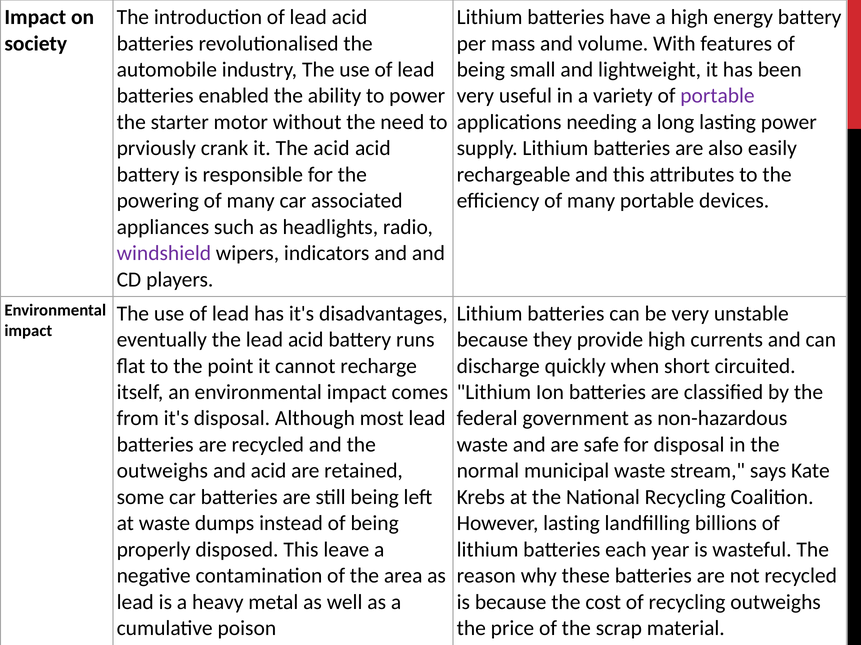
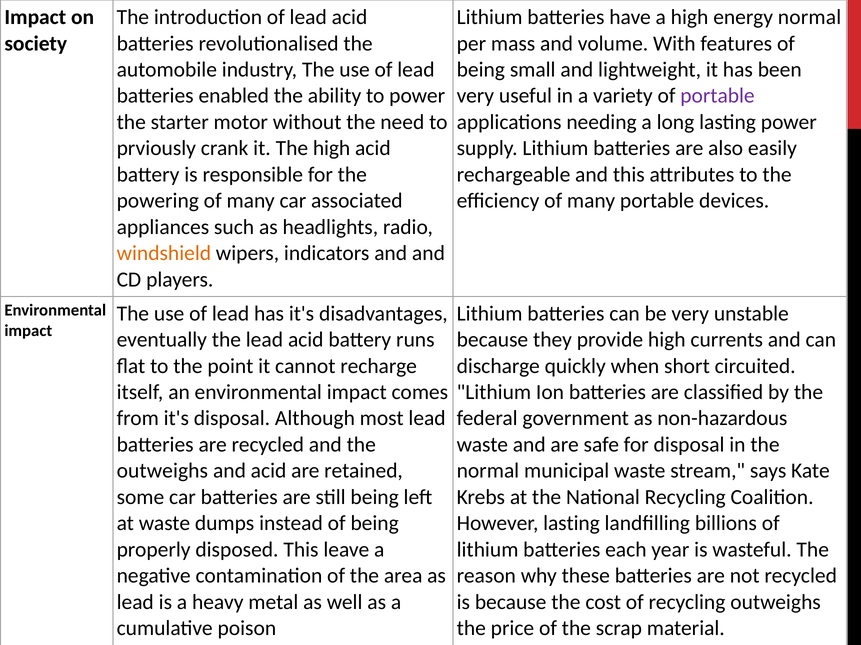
energy battery: battery -> normal (810, 17)
The acid: acid -> high (332, 149)
windshield colour: purple -> orange (164, 254)
